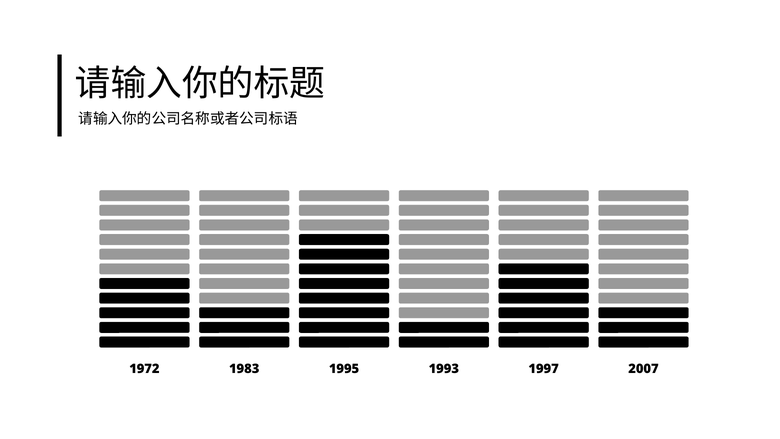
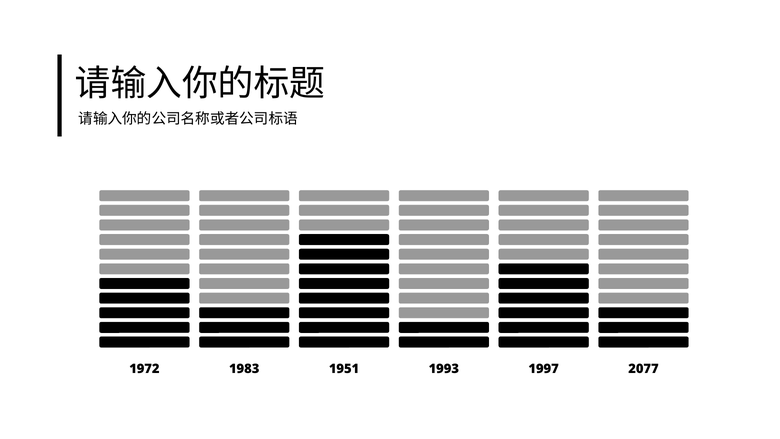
1995: 1995 -> 1951 (344, 369)
2007: 2007 -> 2077 (643, 369)
